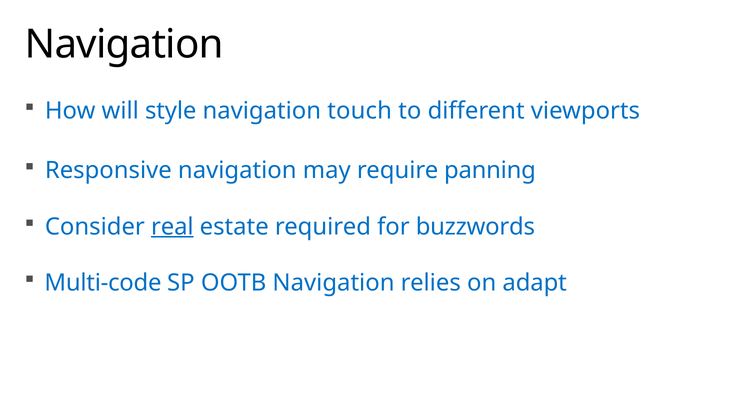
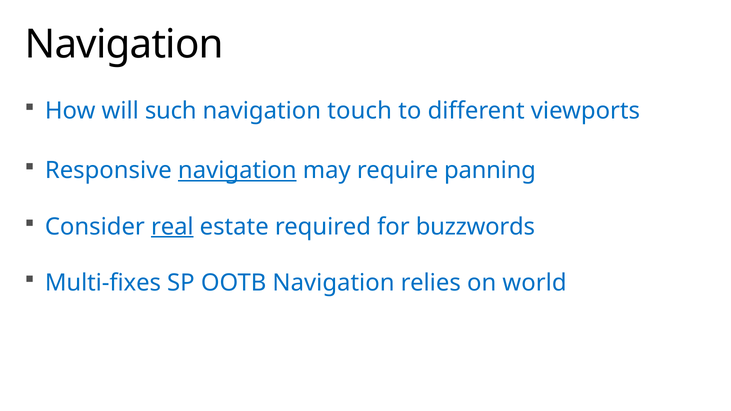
style: style -> such (171, 111)
navigation underline: none -> present (237, 170)
Multi-code: Multi-code -> Multi-fixes (103, 283)
adapt: adapt -> world (535, 283)
